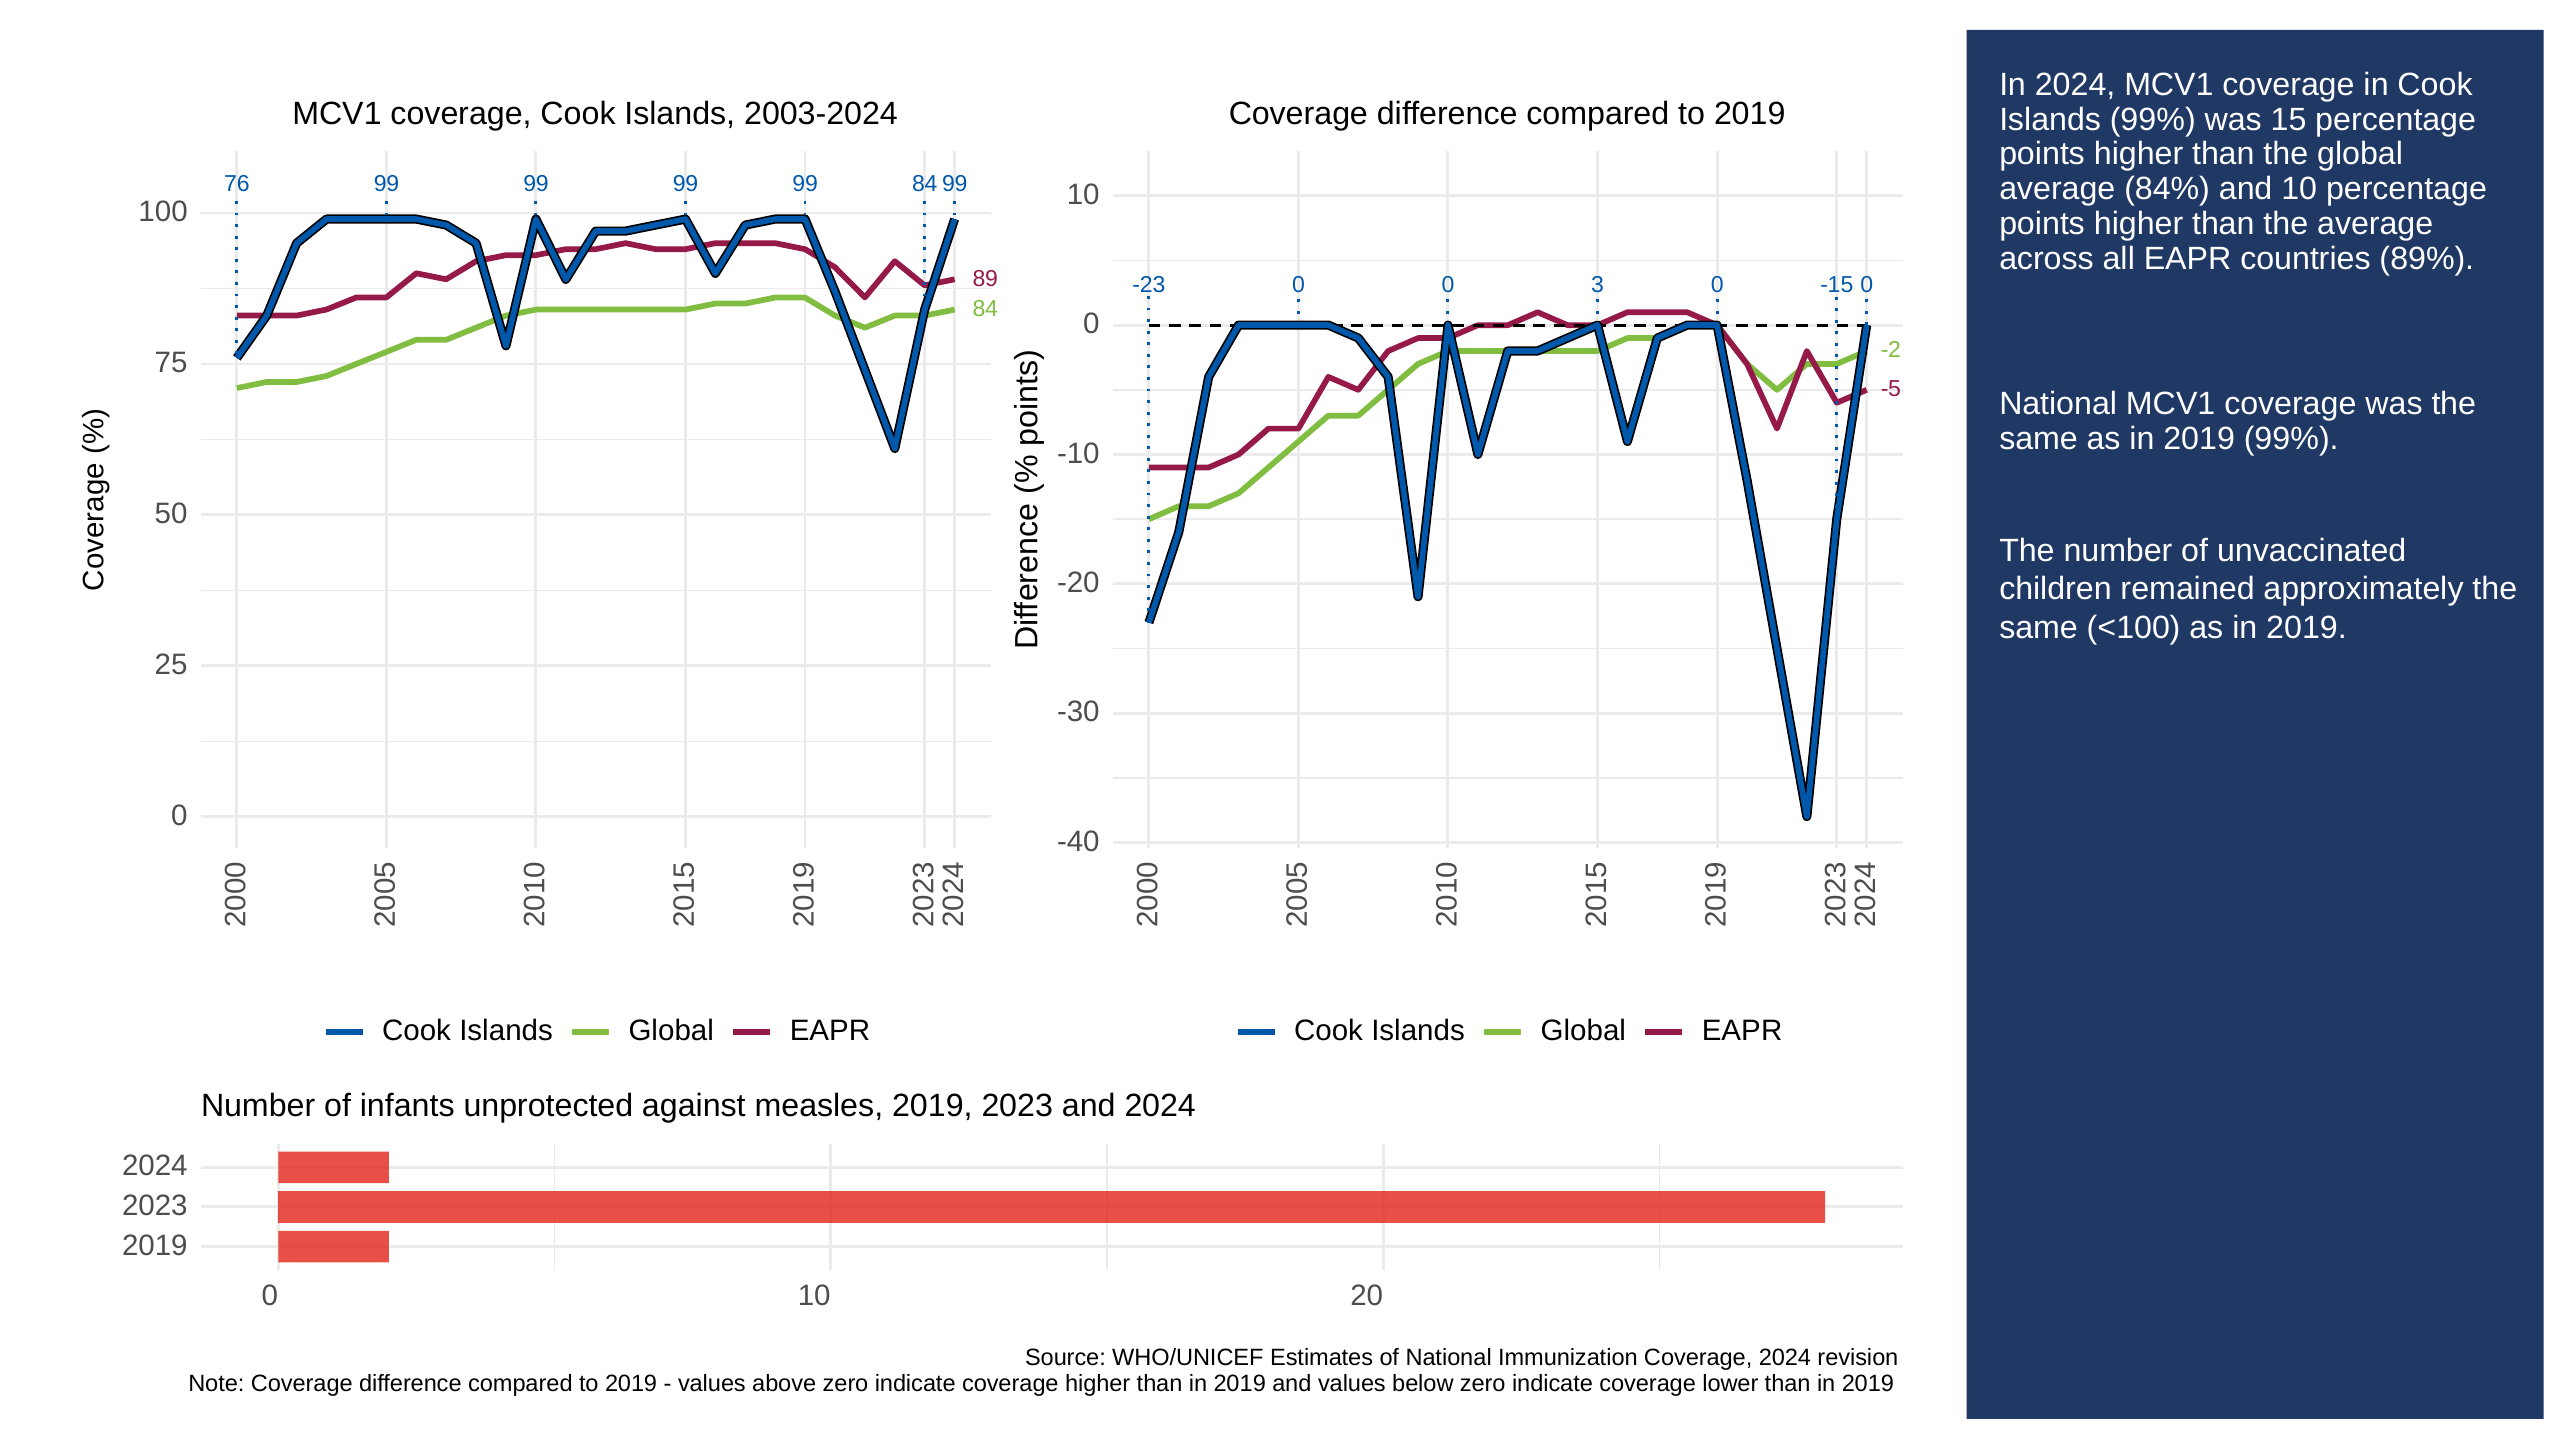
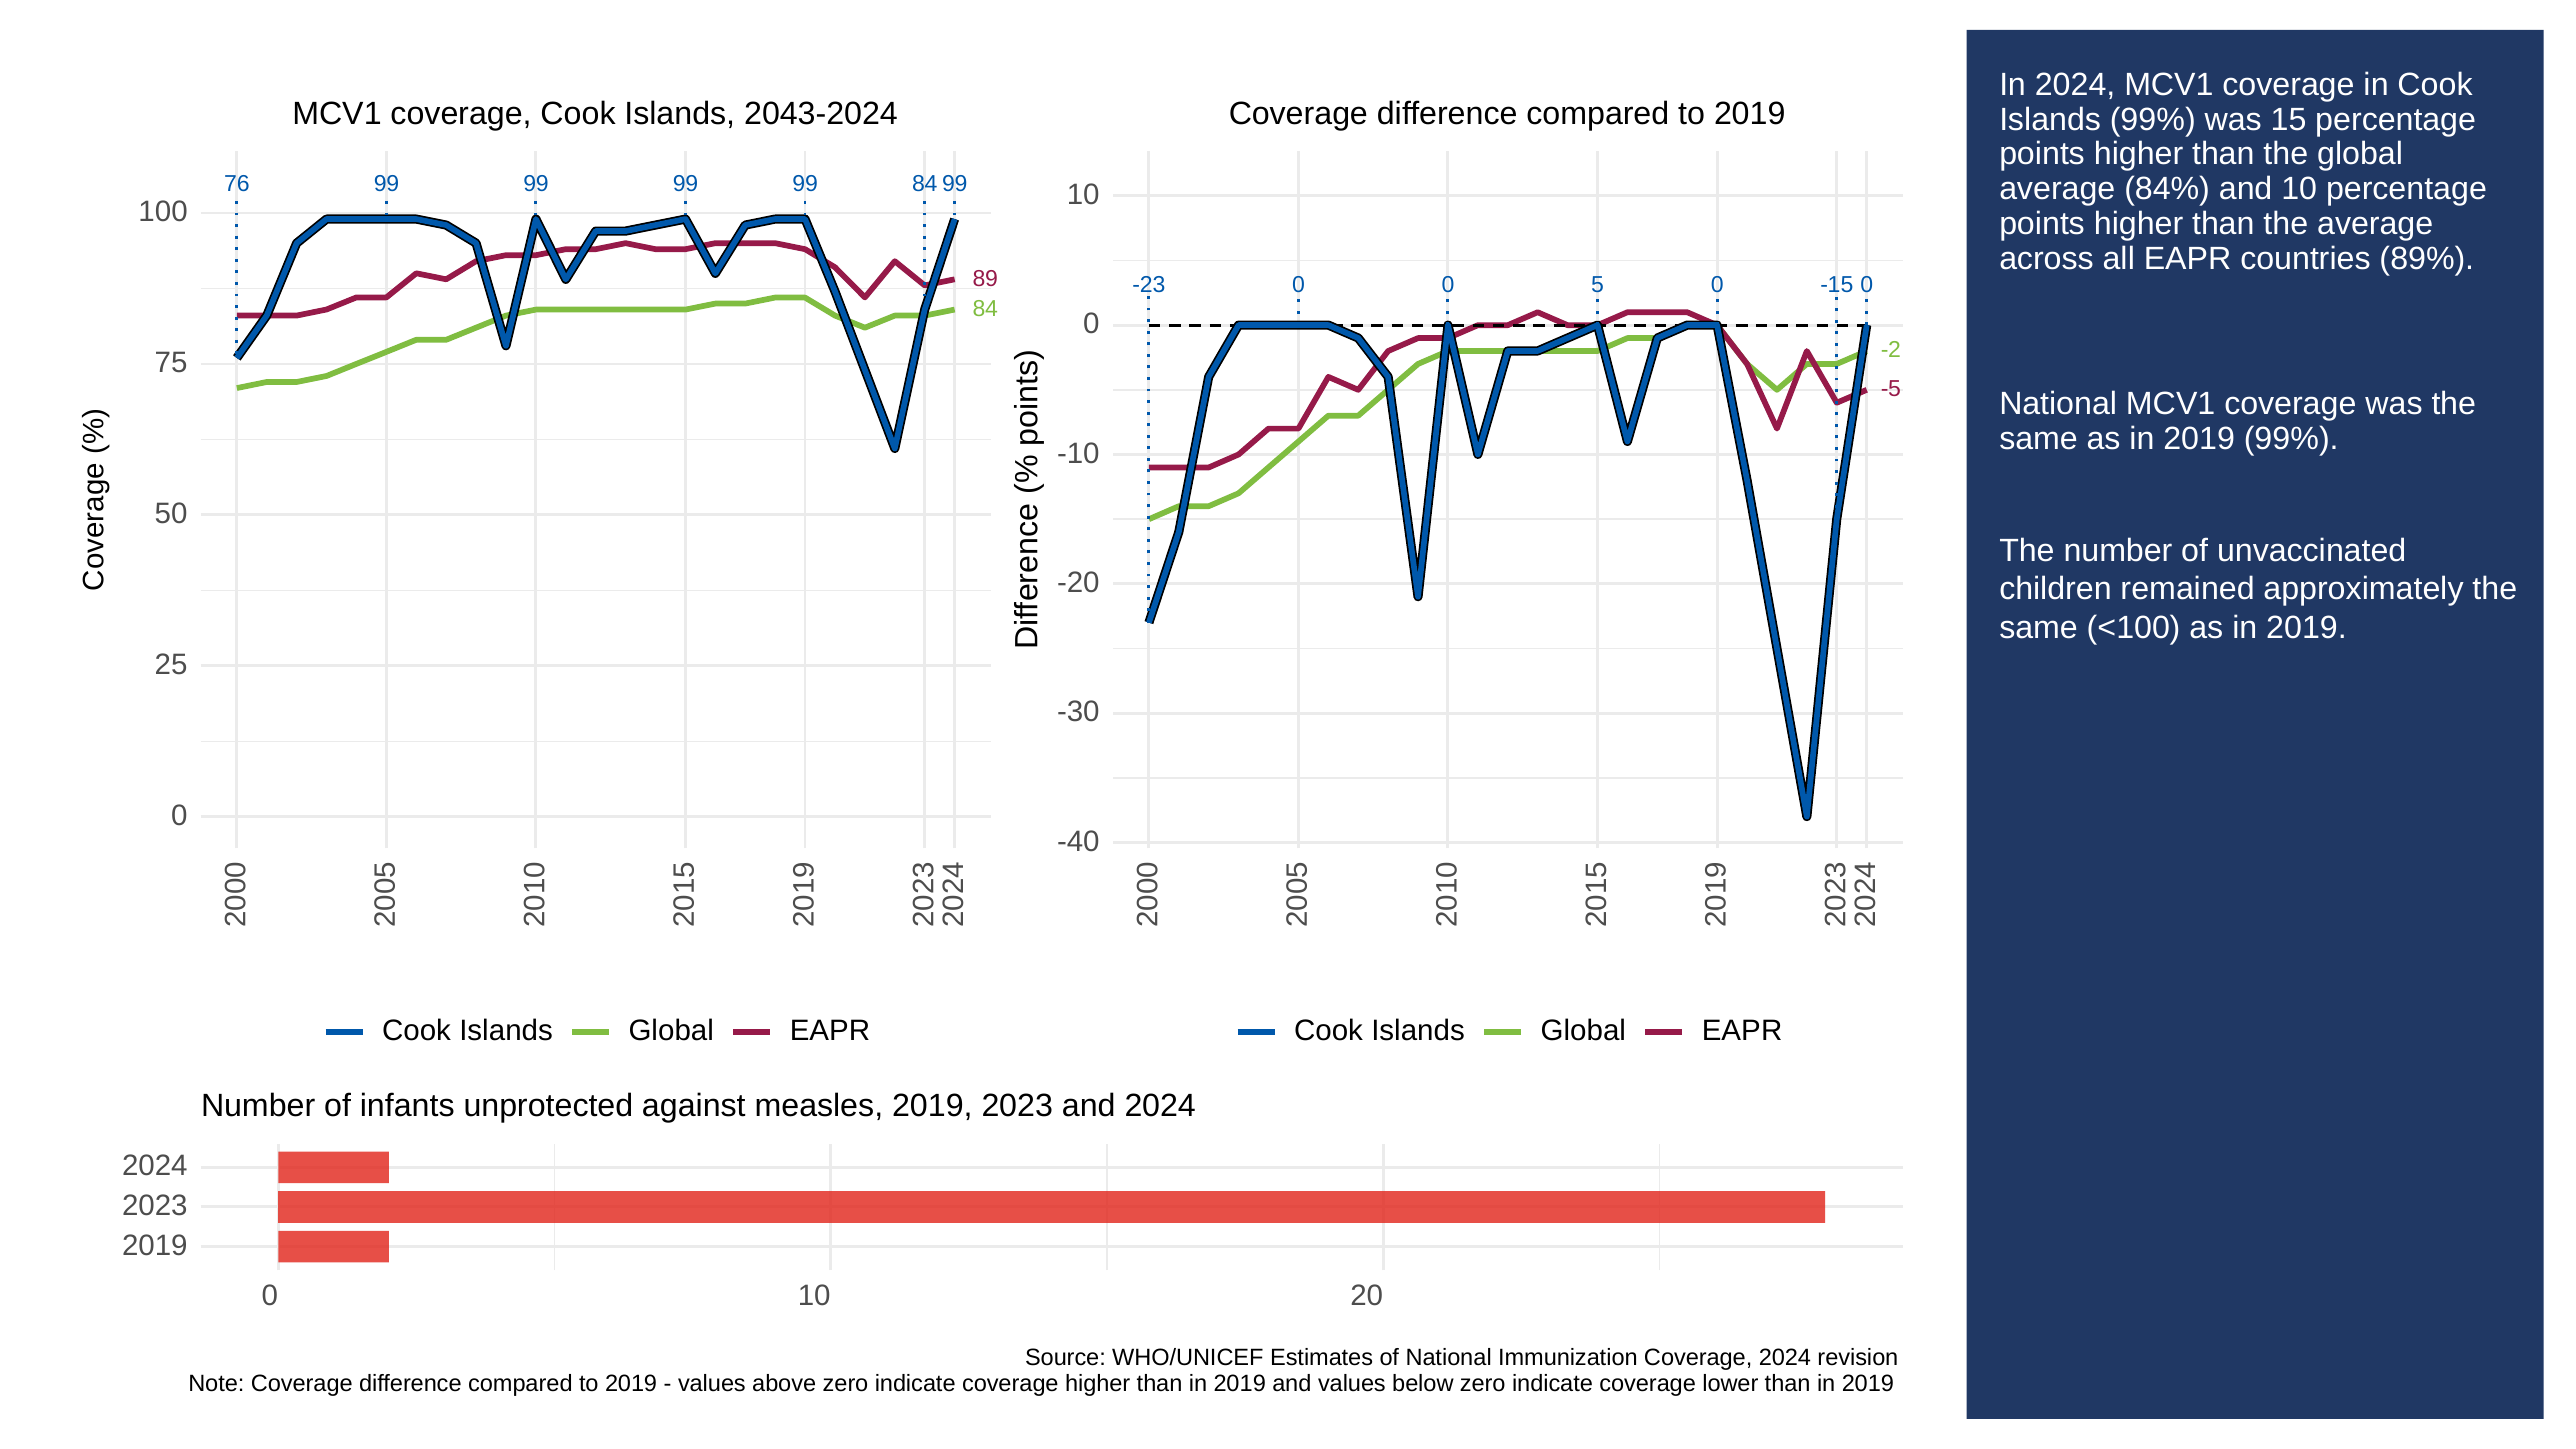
2003-2024: 2003-2024 -> 2043-2024 (821, 114)
-23 0 0 3: 3 -> 5 (1598, 285)
